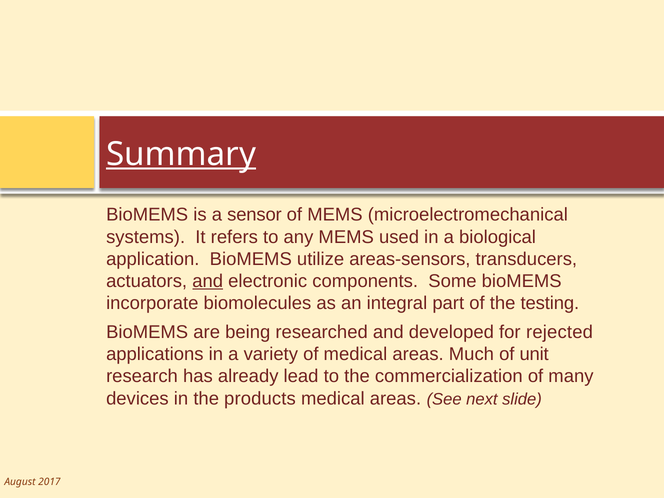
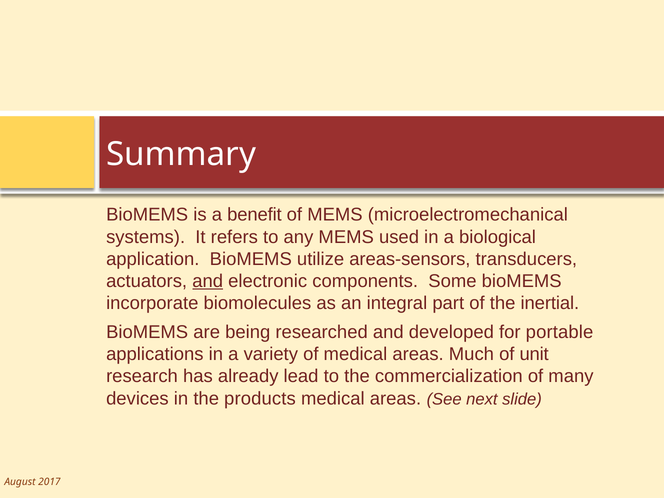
Summary underline: present -> none (181, 154)
sensor: sensor -> benefit (254, 215)
testing: testing -> inertial (550, 303)
rejected: rejected -> portable (560, 332)
